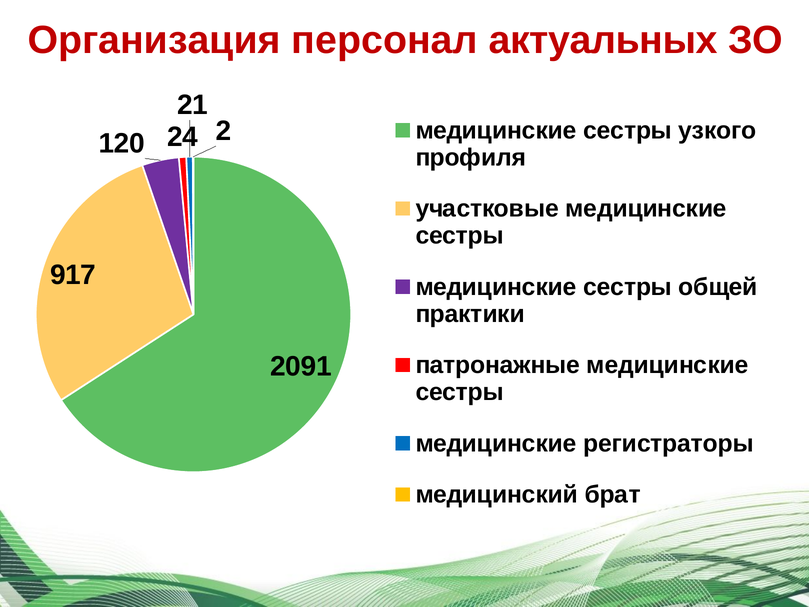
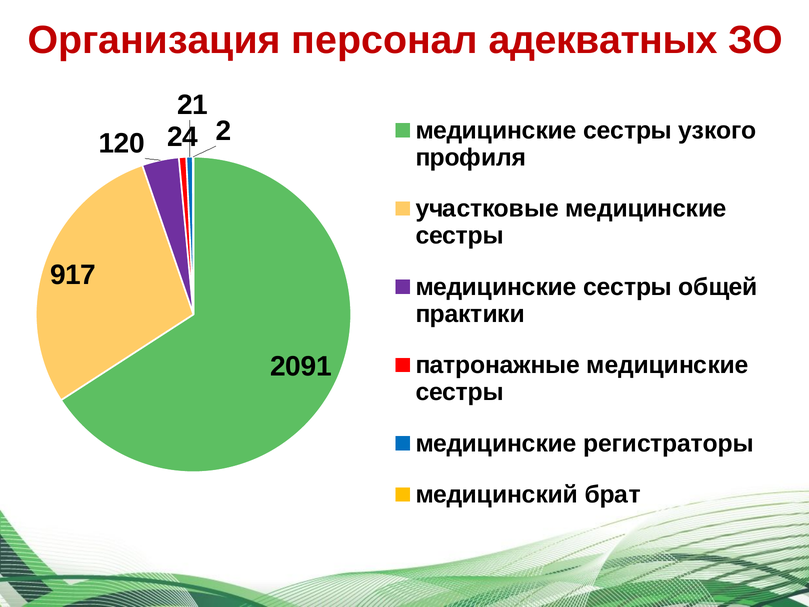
актуальных: актуальных -> адекватных (603, 40)
